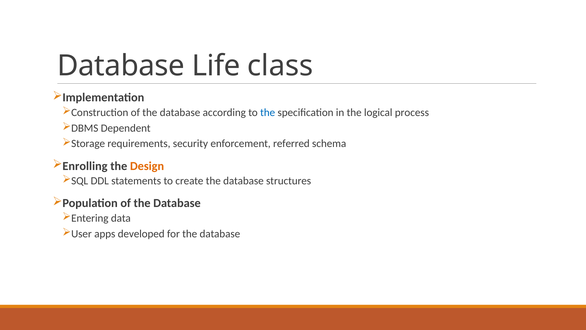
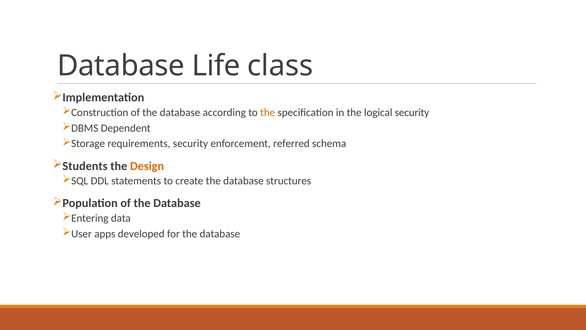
the colour: blue -> orange (268, 112)
logical process: process -> security (412, 112)
Enrolling: Enrolling -> Students (85, 166)
